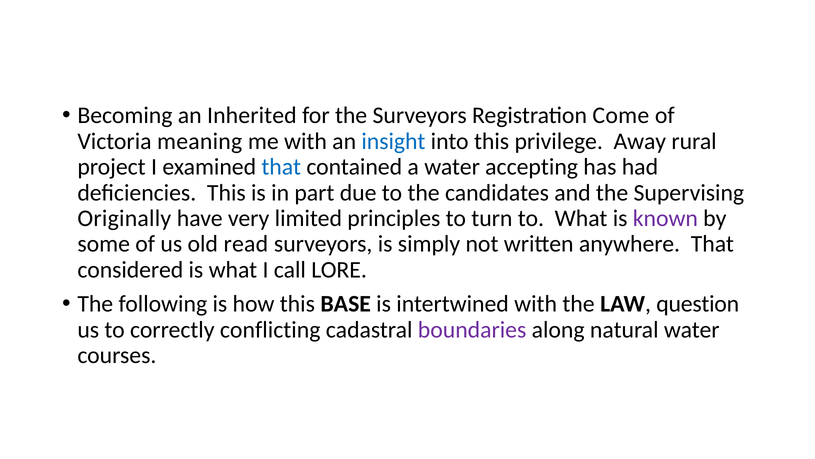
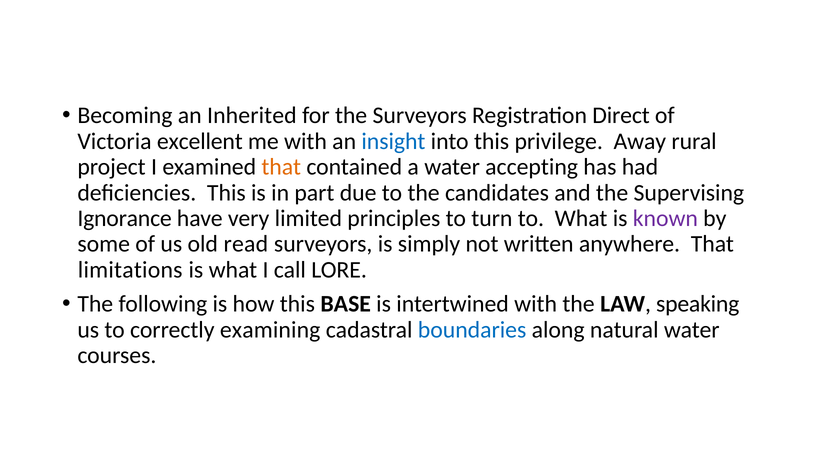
Come: Come -> Direct (621, 115)
meaning: meaning -> excellent (200, 141)
that colour: blue -> orange (281, 167)
Originally: Originally -> Ignorance (125, 218)
considered: considered -> limitations (130, 269)
question: question -> speaking (698, 304)
conflicting: conflicting -> examining (270, 329)
boundaries colour: purple -> blue (472, 329)
